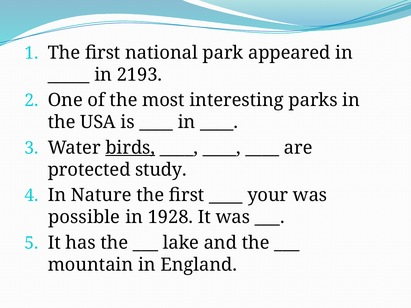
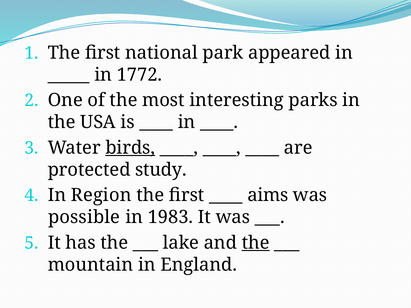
2193: 2193 -> 1772 (140, 75)
Nature: Nature -> Region (101, 195)
your: your -> aims (268, 195)
1928: 1928 -> 1983 (170, 217)
the underline: none -> present (256, 243)
